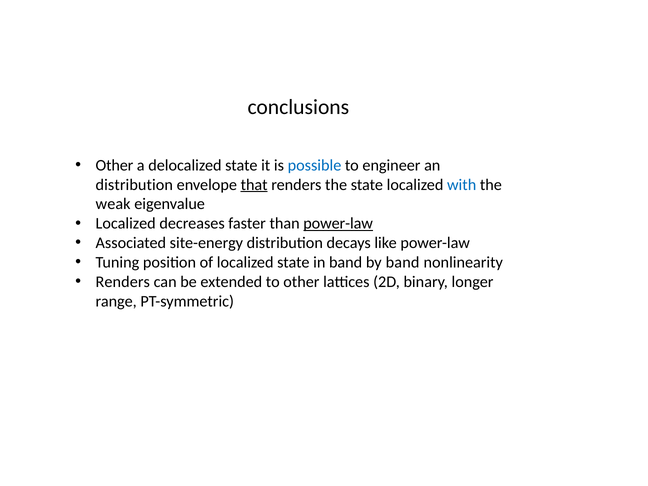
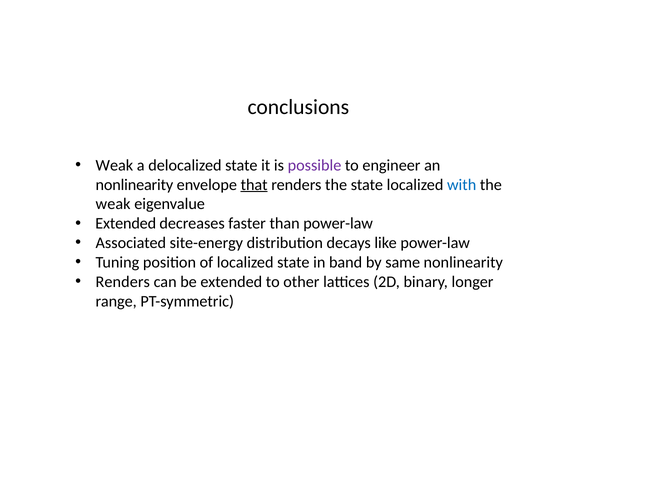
Other: Other -> Weak (114, 165)
possible colour: blue -> purple (314, 165)
distribution: distribution -> nonlinearity (134, 185)
Localized: Localized -> Extended (126, 224)
power-law underline: present -> none (338, 224)
by band: band -> same (403, 262)
